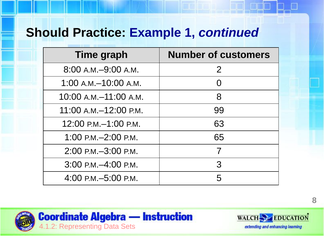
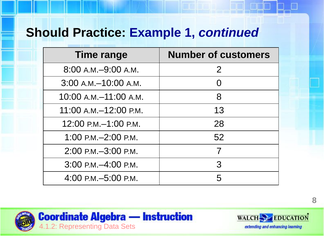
graph: graph -> range (114, 55)
1:00: 1:00 -> 3:00 (70, 83)
99: 99 -> 13 (219, 110)
63: 63 -> 28 (219, 124)
65: 65 -> 52 (219, 138)
